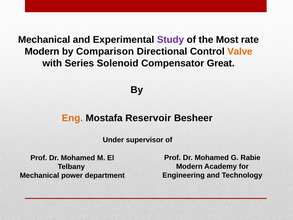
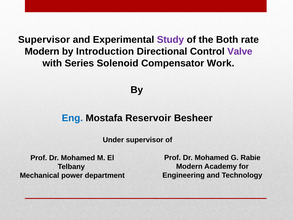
Mechanical: Mechanical -> Supervisor (44, 40)
Most: Most -> Both (227, 40)
Comparison: Comparison -> Introduction (105, 51)
Valve colour: orange -> purple (240, 51)
Great: Great -> Work (221, 63)
Eng colour: orange -> blue (72, 118)
